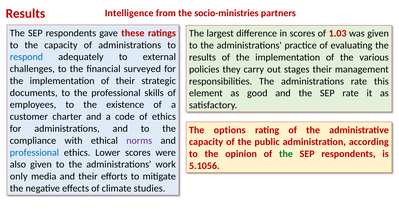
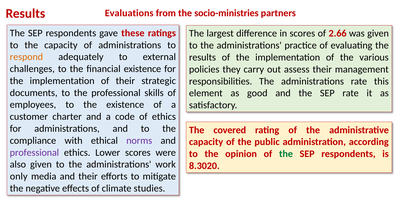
Intelligence: Intelligence -> Evaluations (129, 13)
1.03: 1.03 -> 2.66 (338, 34)
respond colour: blue -> orange (26, 57)
financial surveyed: surveyed -> existence (142, 69)
stages: stages -> assess (297, 69)
options: options -> covered (230, 130)
professional colour: blue -> purple (34, 153)
5.1056: 5.1056 -> 8.3020 (204, 166)
